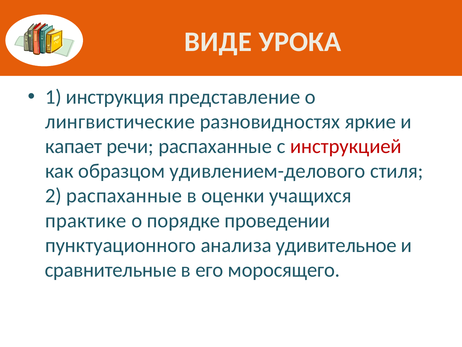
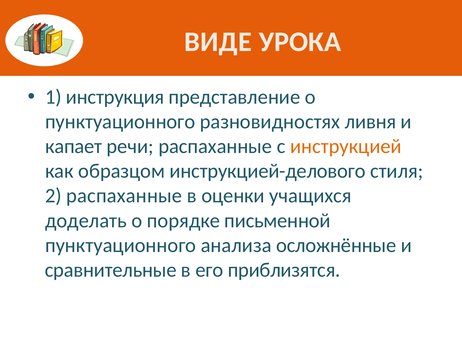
лингвистические: лингвистические -> пунктуационного (120, 122)
яркие: яркие -> ливня (371, 122)
инструкцией colour: red -> orange (346, 146)
удивлением-делового: удивлением-делового -> инструкцией-делового (268, 171)
практике: практике -> доделать (86, 220)
проведении: проведении -> письменной (277, 220)
удивительное: удивительное -> осложнённые (336, 245)
моросящего: моросящего -> приблизятся (284, 270)
